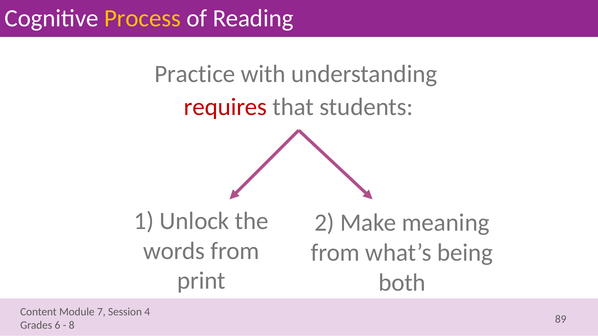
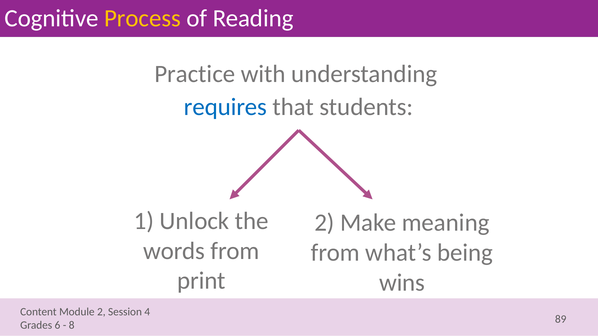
requires colour: red -> blue (225, 107)
both: both -> wins (402, 283)
7: 7 -> 2 (101, 312)
